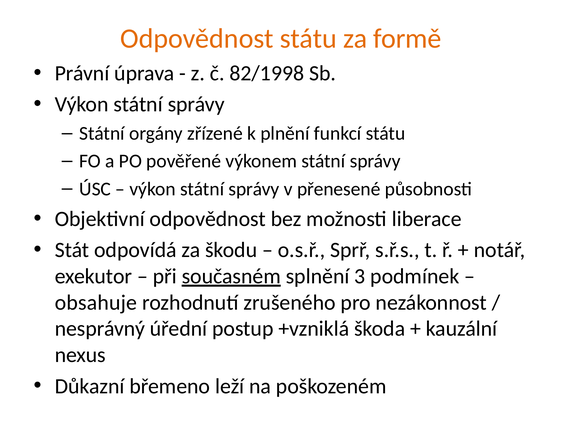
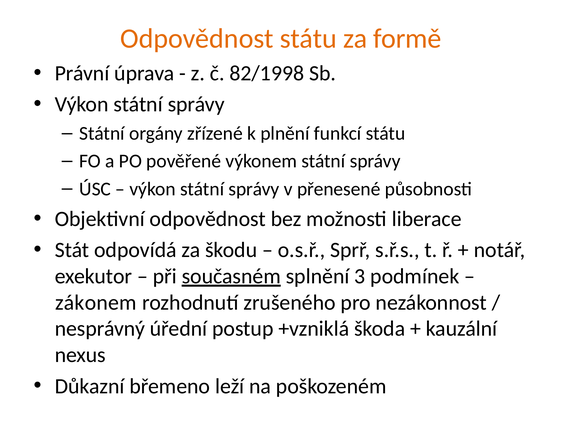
obsahuje: obsahuje -> zákonem (96, 302)
